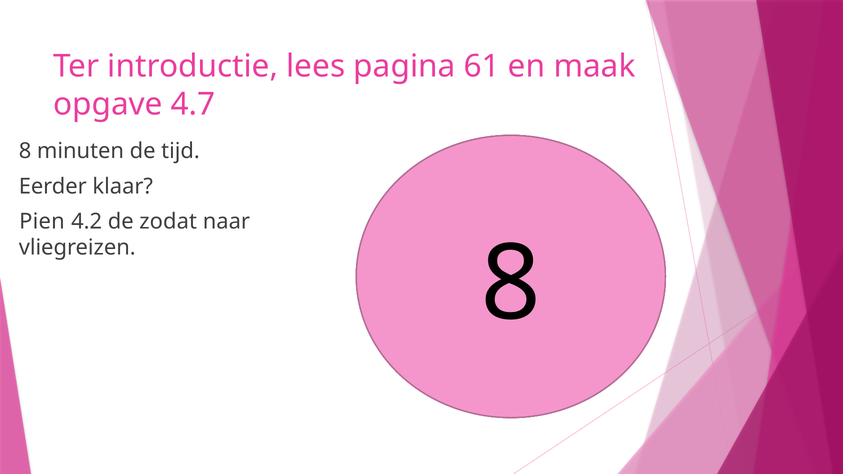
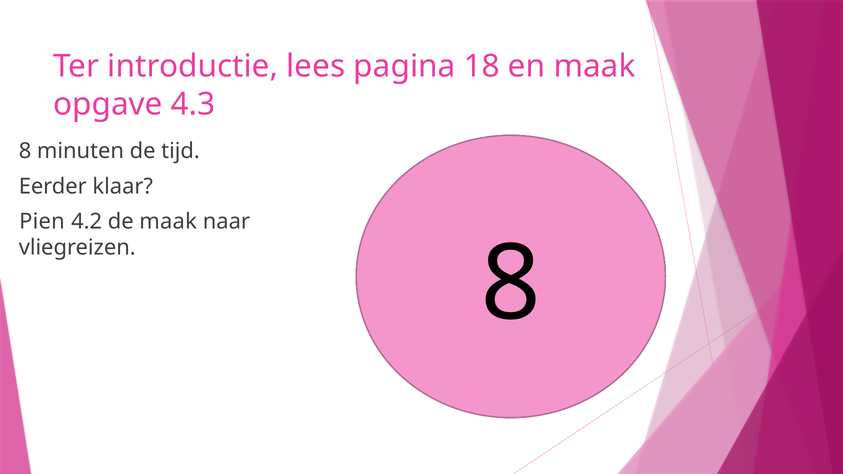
61: 61 -> 18 (482, 66)
4.7: 4.7 -> 4.3 (193, 104)
de zodat: zodat -> maak (168, 222)
